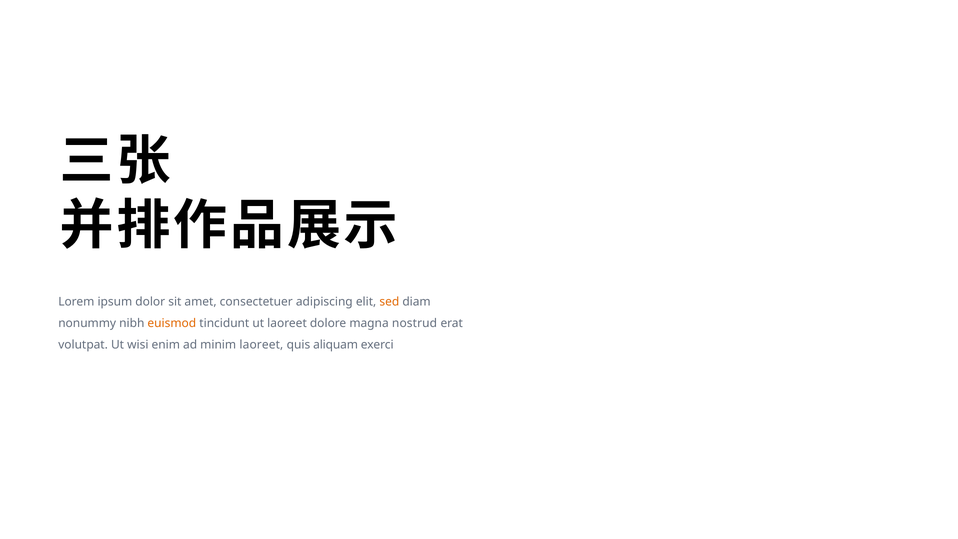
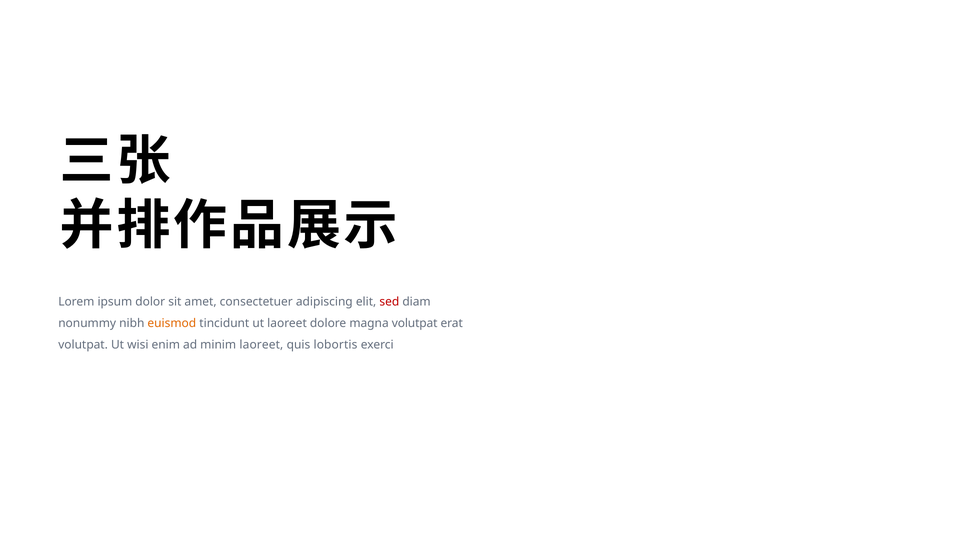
sed colour: orange -> red (389, 302)
magna nostrud: nostrud -> volutpat (415, 323)
aliquam: aliquam -> lobortis (335, 345)
